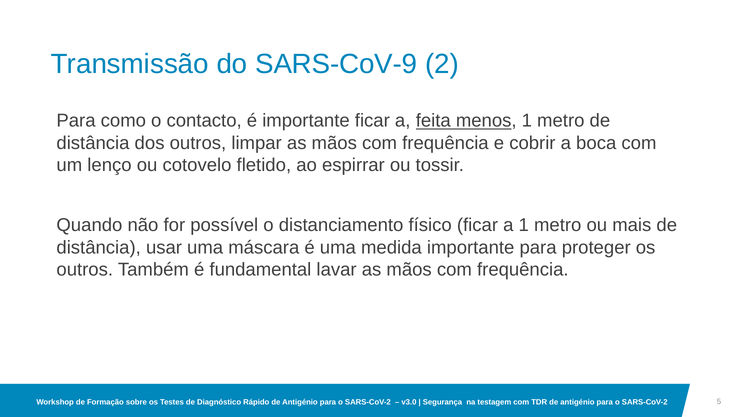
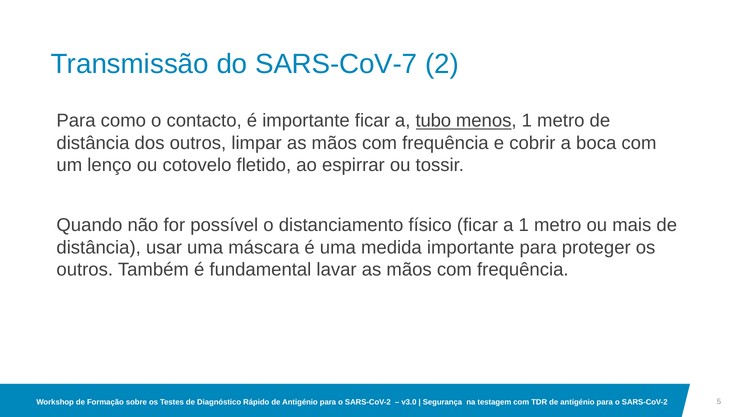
SARS-CoV-9: SARS-CoV-9 -> SARS-CoV-7 (336, 64)
feita: feita -> tubo (433, 121)
